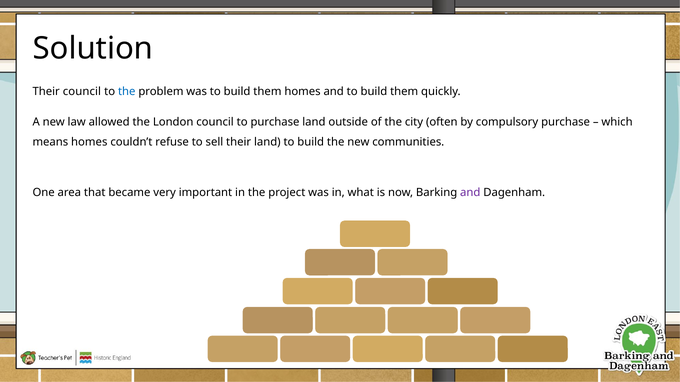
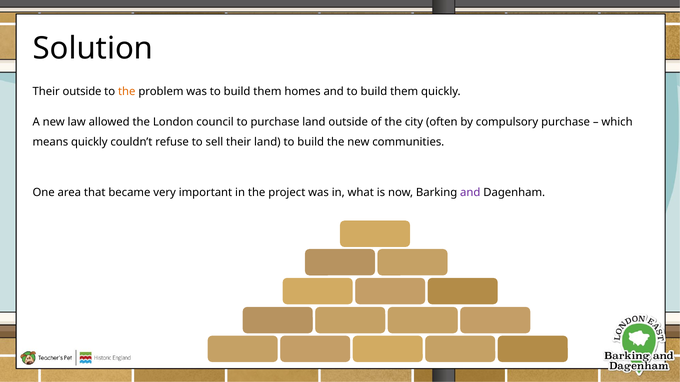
Their council: council -> outside (82, 92)
the colour: blue -> orange (127, 92)
means homes: homes -> quickly (89, 142)
